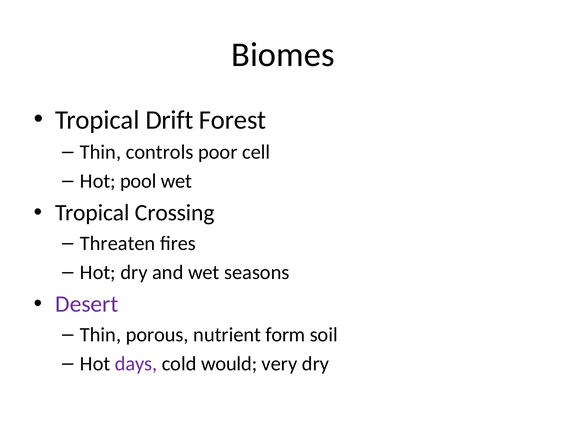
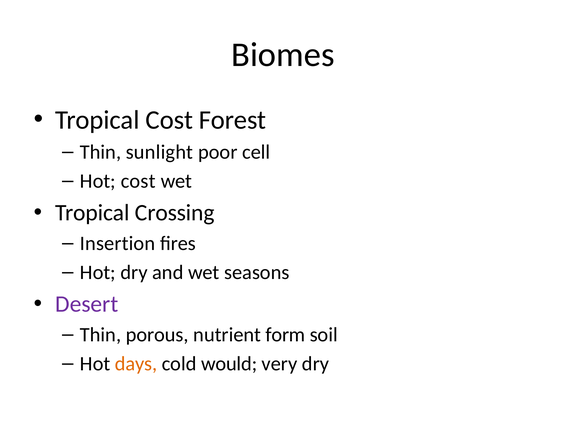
Tropical Drift: Drift -> Cost (169, 120)
controls: controls -> sunlight (159, 152)
Hot pool: pool -> cost (138, 181)
Threaten: Threaten -> Insertion (118, 243)
days colour: purple -> orange (136, 363)
